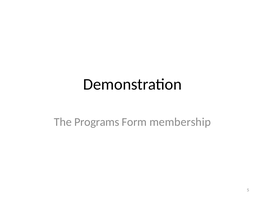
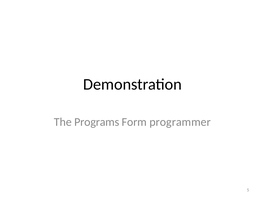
membership: membership -> programmer (180, 122)
